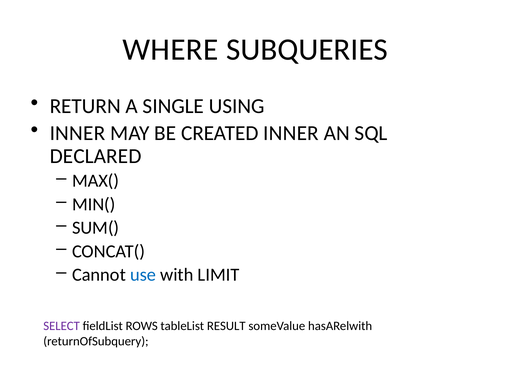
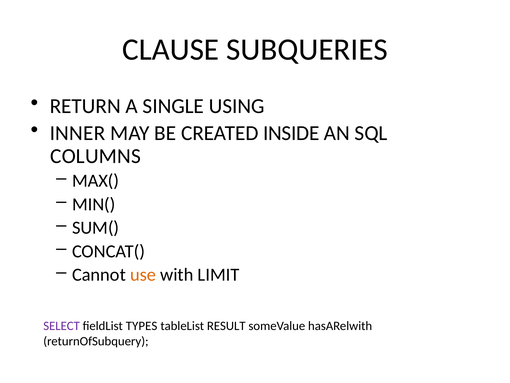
WHERE: WHERE -> CLAUSE (171, 49)
CREATED INNER: INNER -> INSIDE (291, 133)
DECLARED: DECLARED -> COLUMNS (96, 156)
use colour: blue -> orange (143, 274)
ROWS: ROWS -> TYPES (142, 326)
